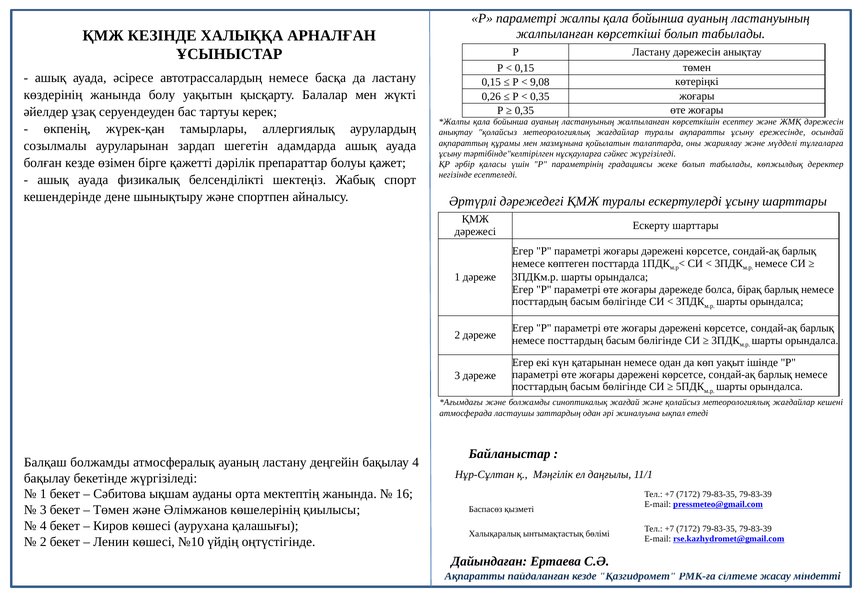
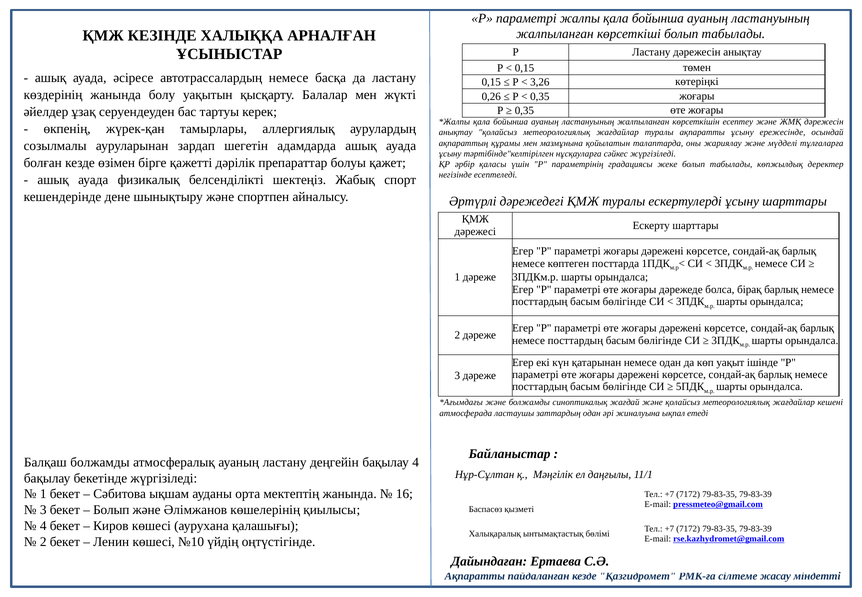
9,08: 9,08 -> 3,26 (540, 82)
Төмен: Төмен -> Болып (111, 510)
